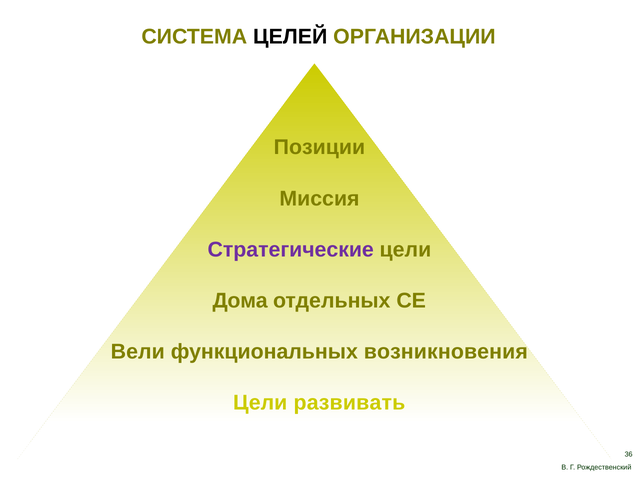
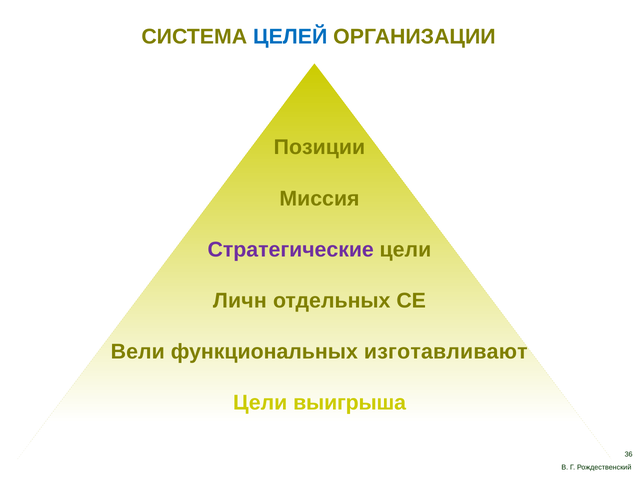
ЦЕЛЕЙ colour: black -> blue (290, 37)
Дома: Дома -> Личн (240, 301)
возникновения: возникновения -> изготавливают (446, 352)
развивать: развивать -> выигрыша (350, 403)
